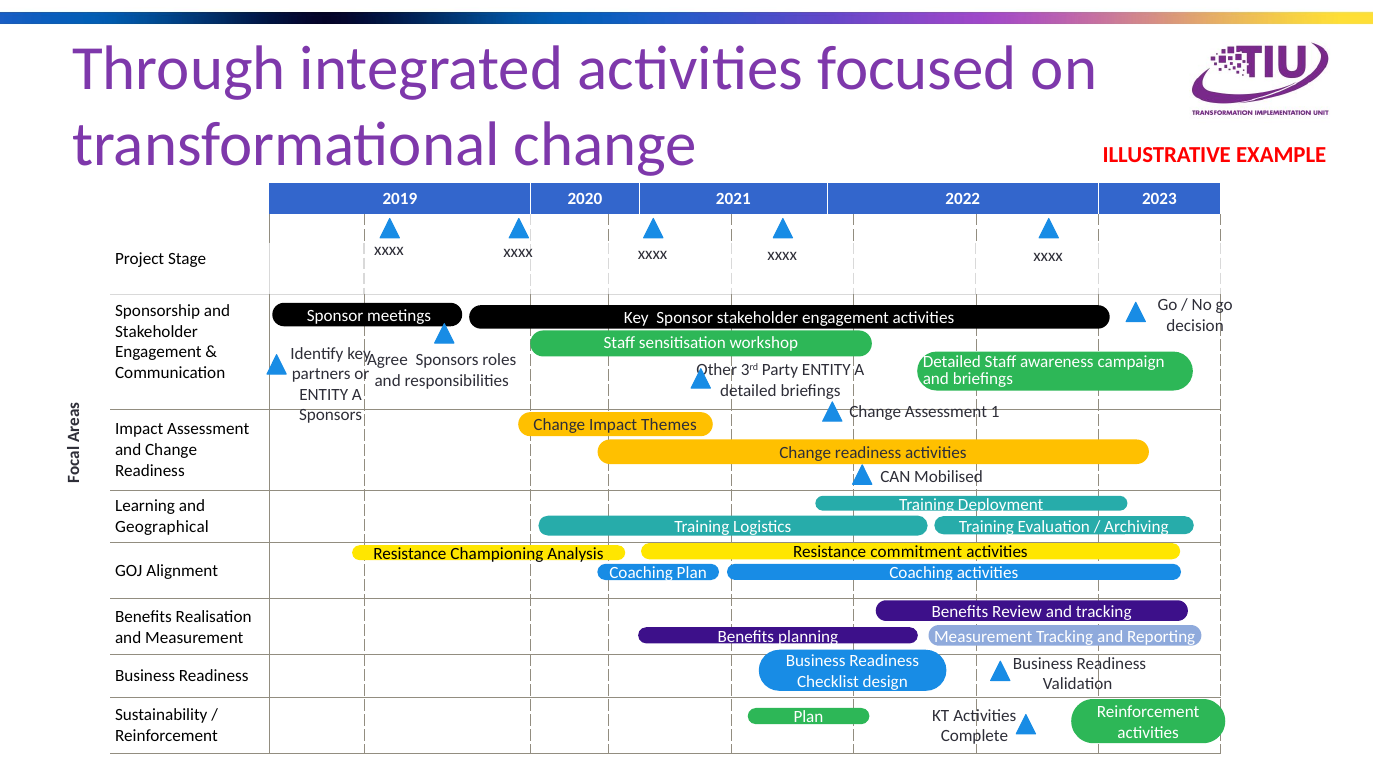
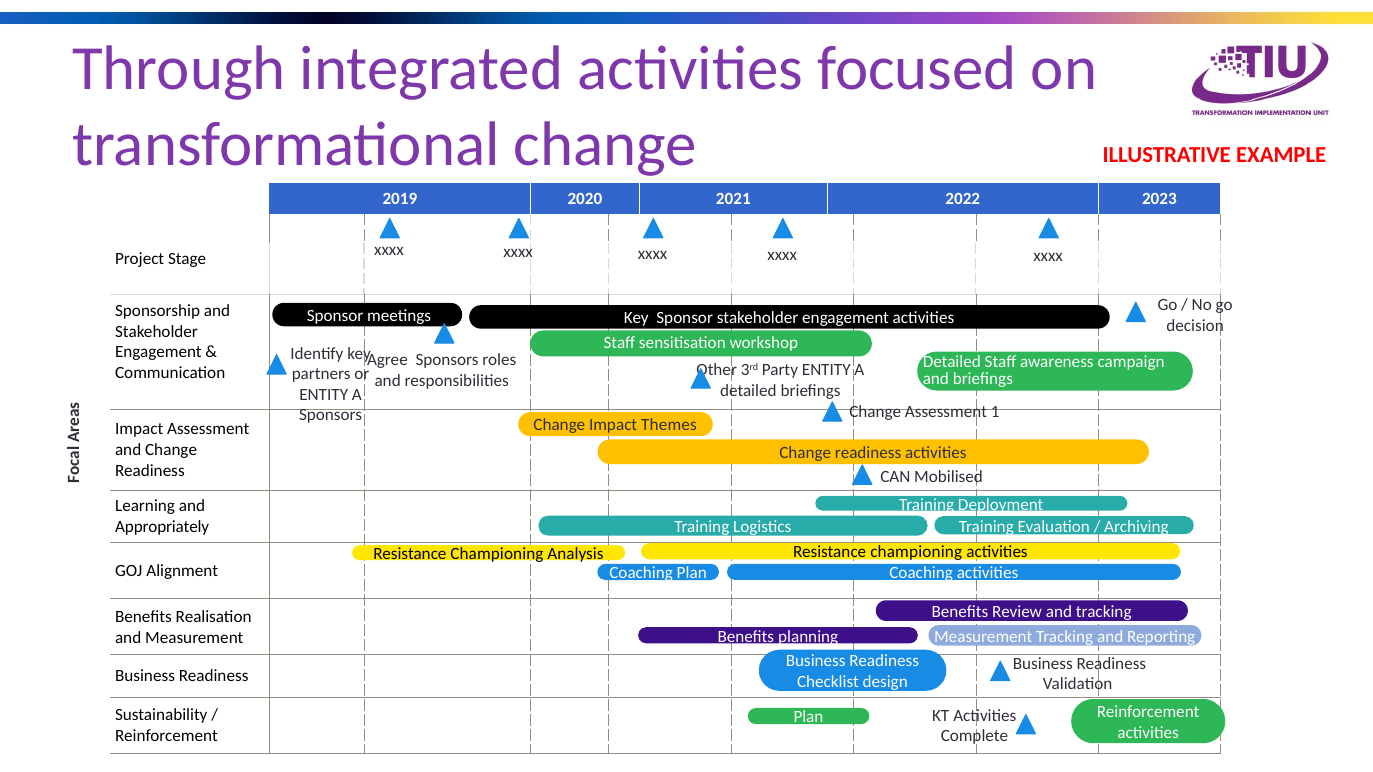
Geographical: Geographical -> Appropriately (162, 527)
commitment: commitment -> championing (916, 553)
